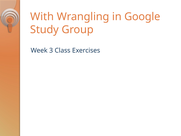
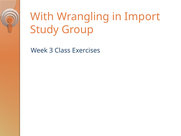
Google: Google -> Import (142, 17)
